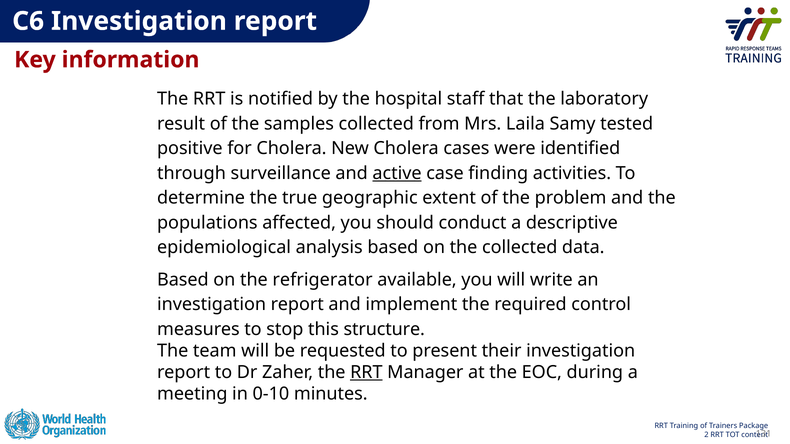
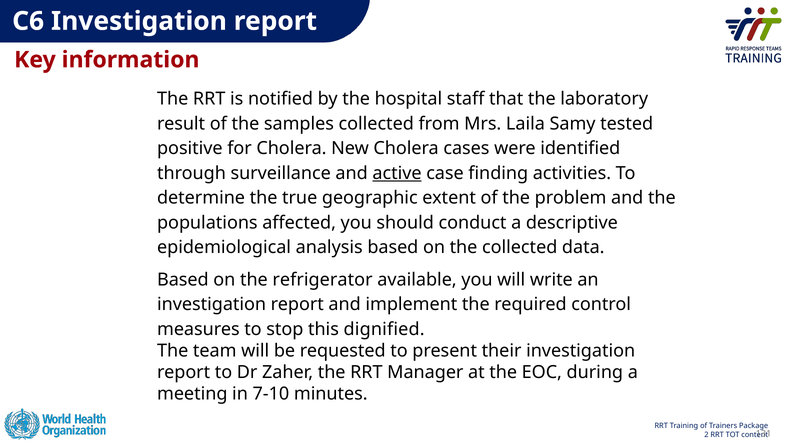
structure: structure -> dignified (384, 330)
RRT underline: present -> none (366, 373)
0-10: 0-10 -> 7-10 (271, 394)
